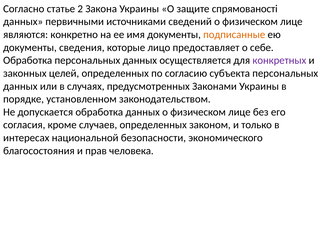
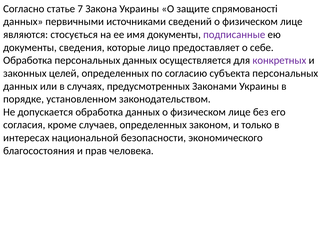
2: 2 -> 7 (80, 9)
конкретно: конкретно -> стосується (74, 35)
подписанные colour: orange -> purple (234, 35)
